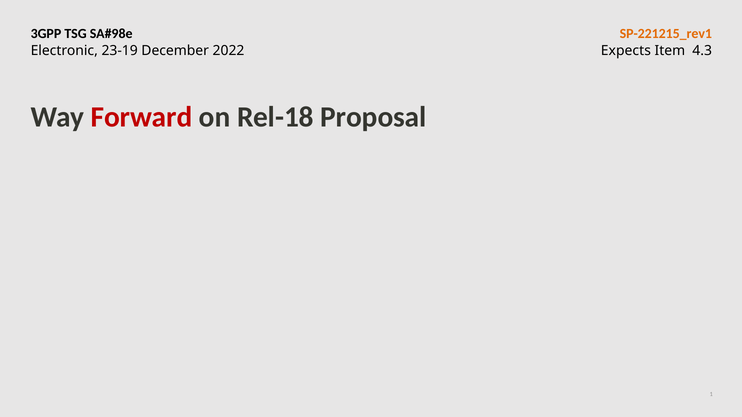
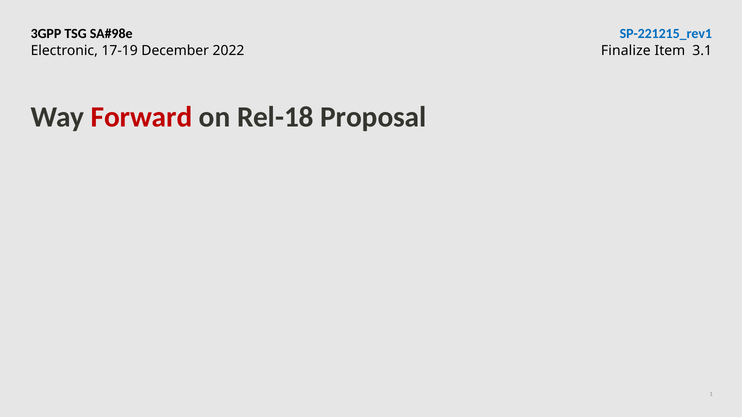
SP-221215_rev1 colour: orange -> blue (666, 34)
23-19: 23-19 -> 17-19 (120, 50)
Expects: Expects -> Finalize (626, 50)
4.3: 4.3 -> 3.1 (702, 50)
